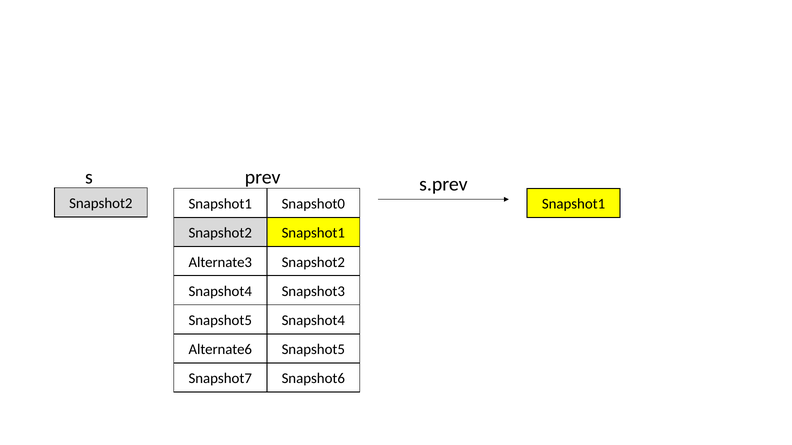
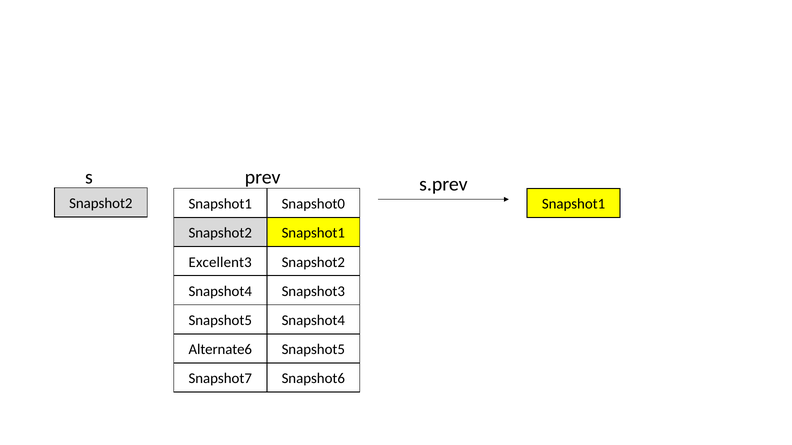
Alternate3: Alternate3 -> Excellent3 (220, 262)
